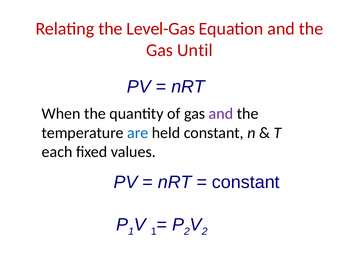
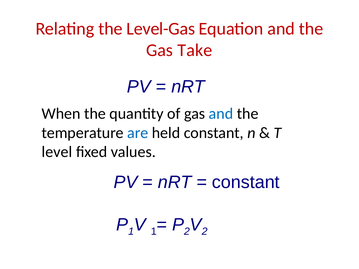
Until: Until -> Take (195, 50)
and colour: purple -> blue (221, 114)
each: each -> level (57, 152)
